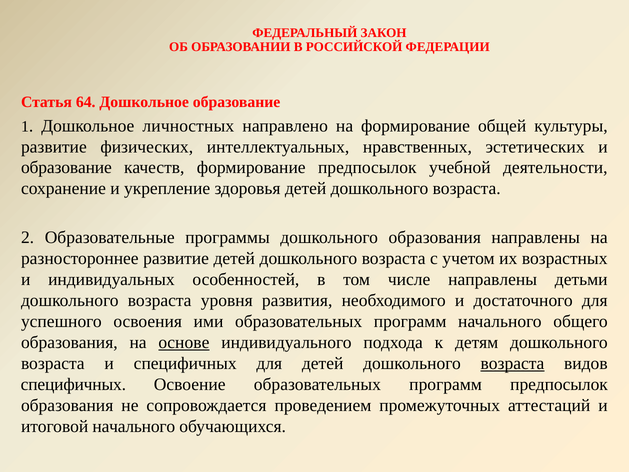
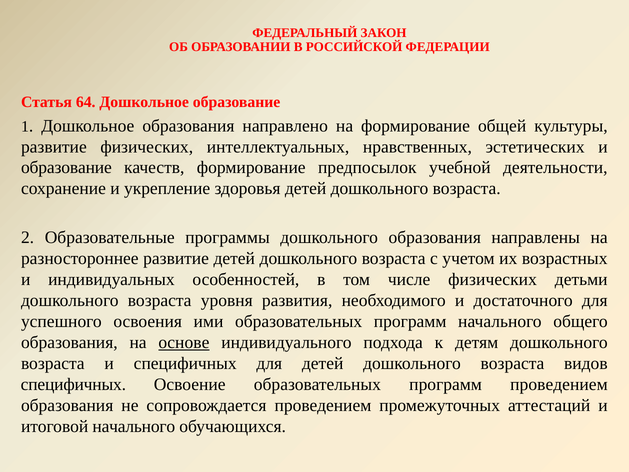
Дошкольное личностных: личностных -> образования (188, 126)
числе направлены: направлены -> физических (493, 279)
возраста underline: present -> none (512, 363)
программ предпосылок: предпосылок -> проведением (559, 384)
